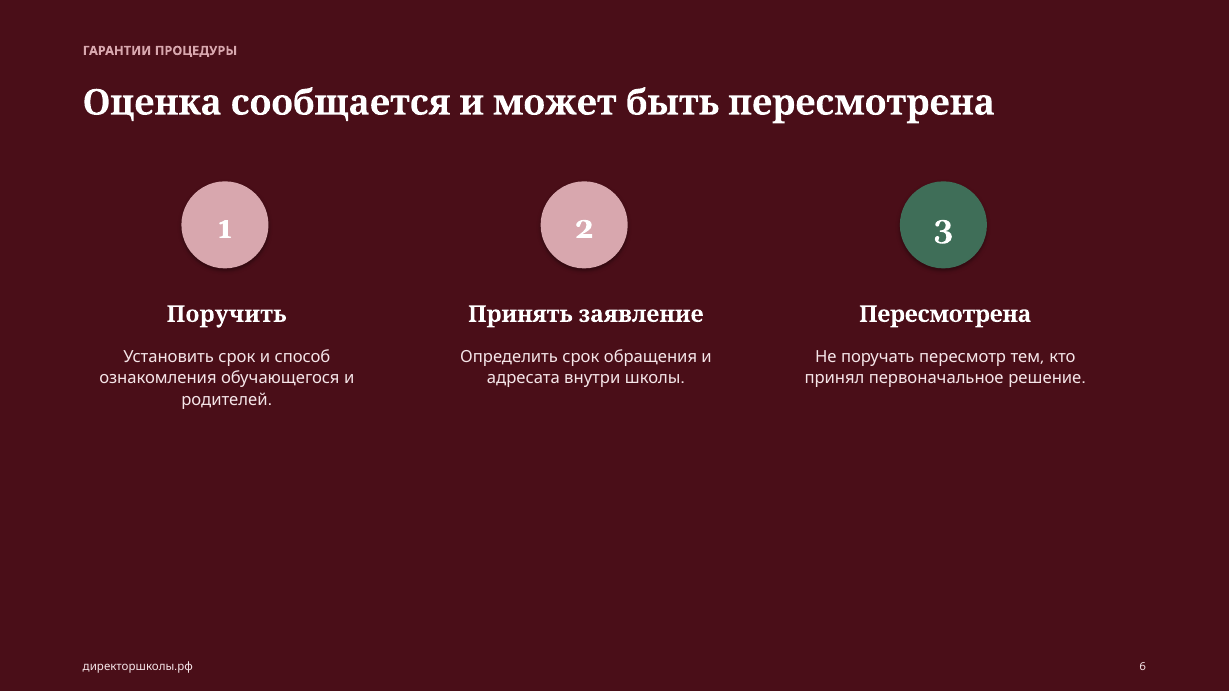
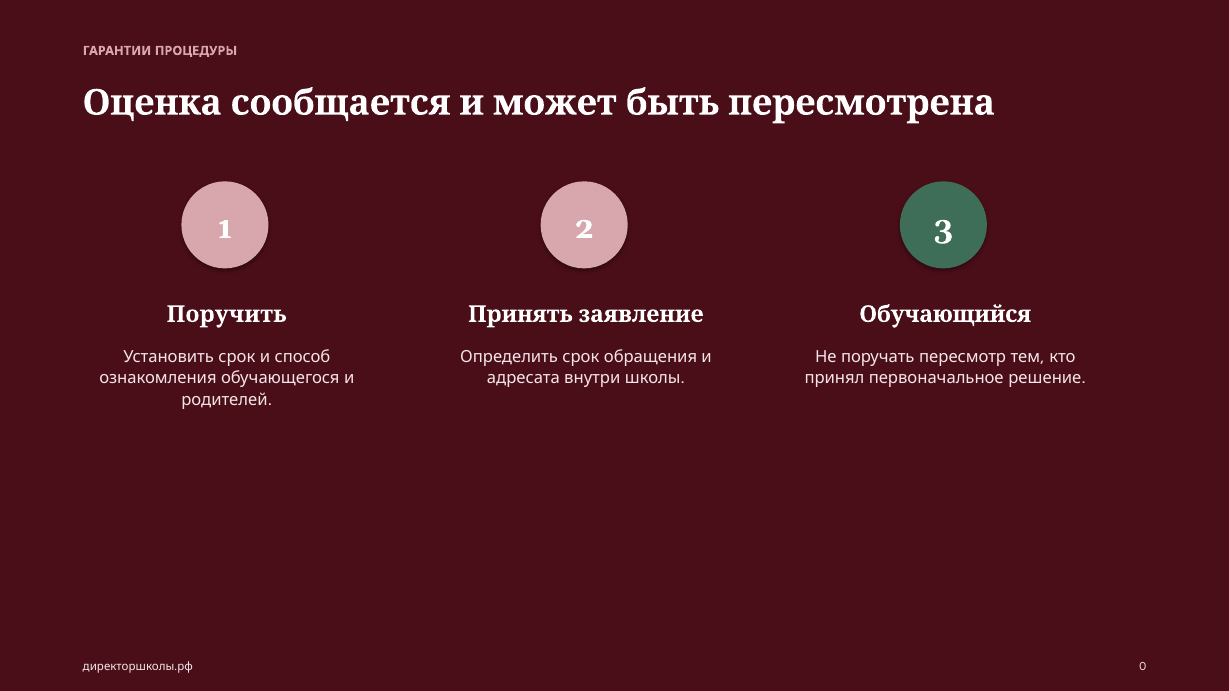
Пересмотрена: Пересмотрена -> Обучающийся (945, 314)
6: 6 -> 0 (1143, 667)
